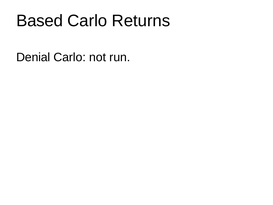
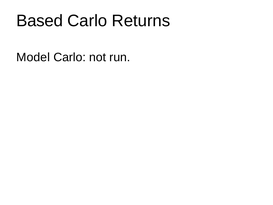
Denial: Denial -> Model (33, 57)
